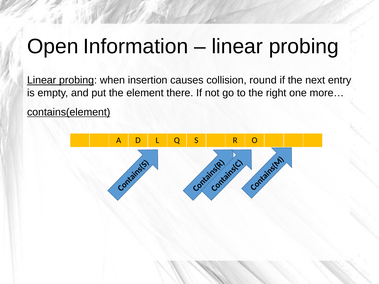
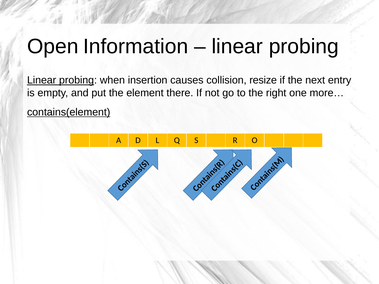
round: round -> resize (263, 80)
